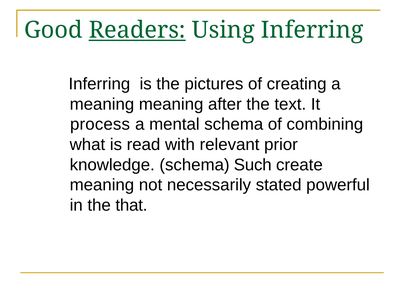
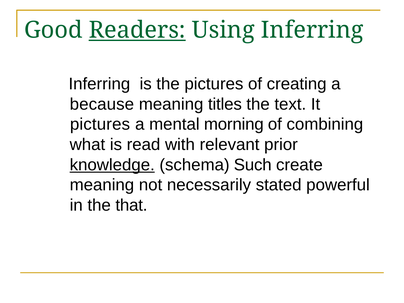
meaning: meaning -> because (102, 104)
after: after -> titles (225, 104)
process: process -> pictures (100, 124)
mental schema: schema -> morning (234, 124)
knowledge underline: none -> present (112, 165)
